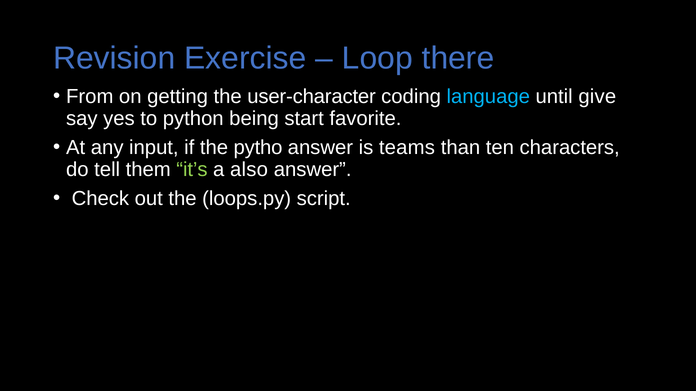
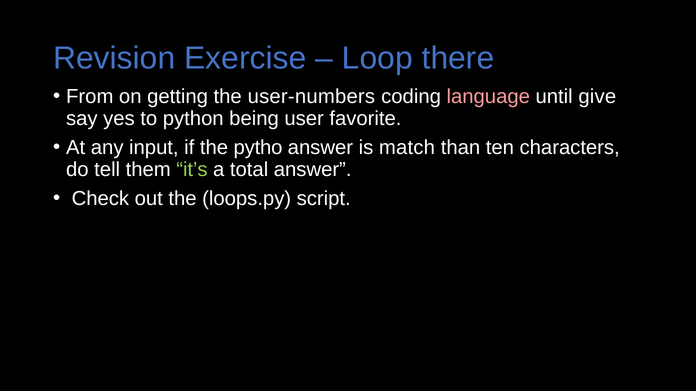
user-character: user-character -> user-numbers (311, 97)
language colour: light blue -> pink (488, 97)
start: start -> user (304, 119)
teams: teams -> match (407, 148)
also: also -> total (249, 170)
